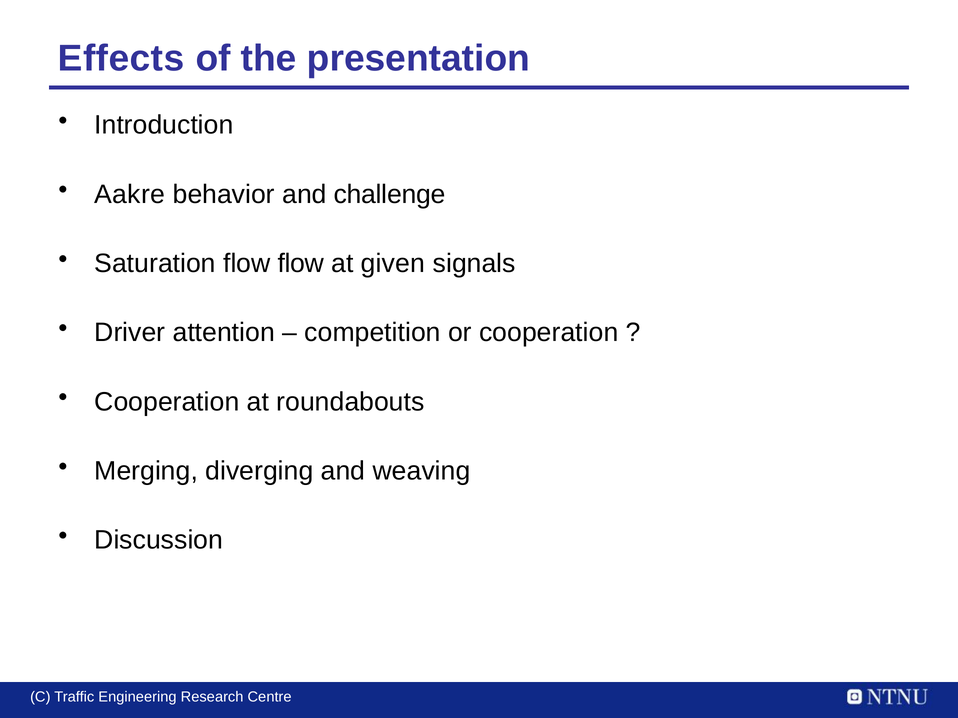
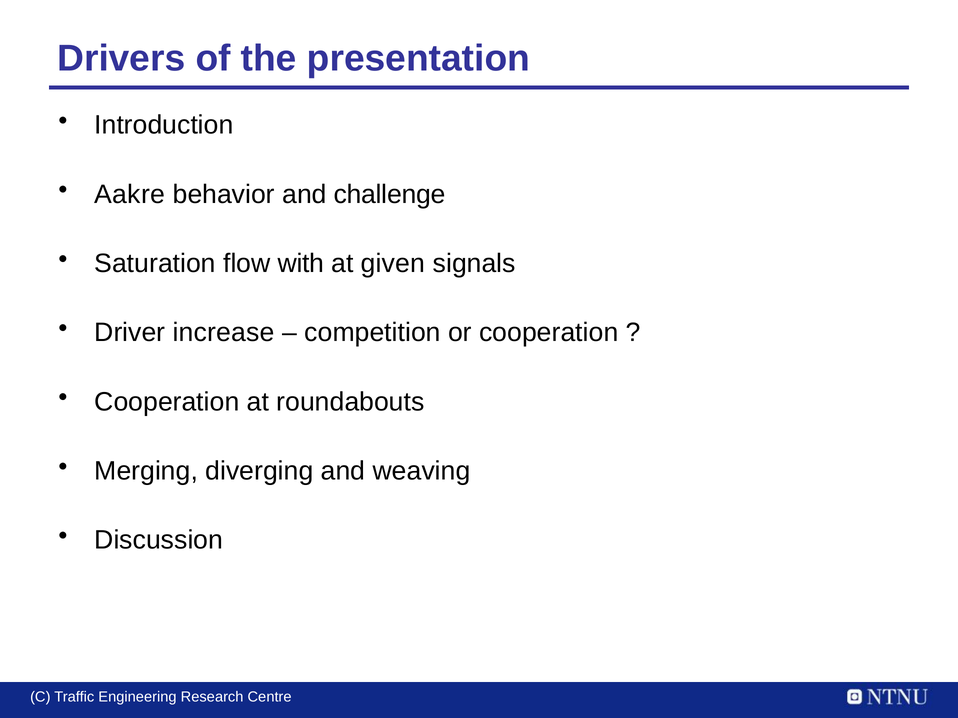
Effects: Effects -> Drivers (121, 58)
flow flow: flow -> with (301, 264)
attention: attention -> increase (224, 333)
